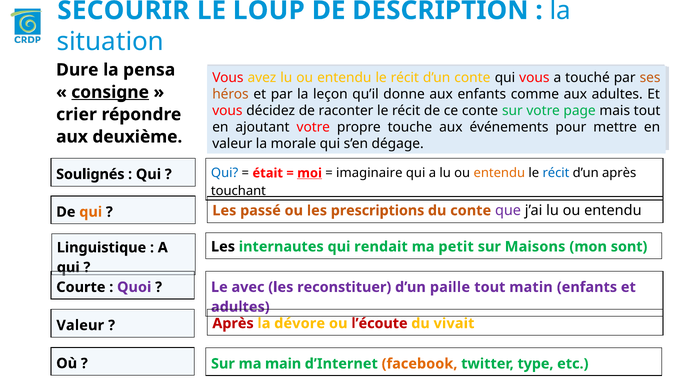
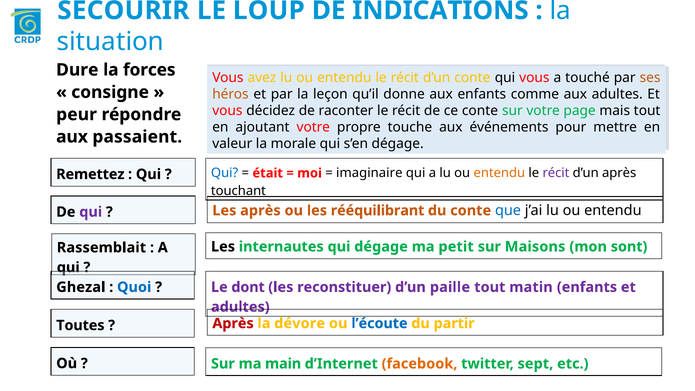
DESCRIPTION: DESCRIPTION -> INDICATIONS (440, 11)
pensa: pensa -> forces (149, 70)
consigne underline: present -> none (110, 92)
crier: crier -> peur (77, 114)
deuxième: deuxième -> passaient (137, 137)
Soulignés: Soulignés -> Remettez (90, 174)
moi underline: present -> none (310, 173)
récit colour: blue -> purple (556, 173)
qui colour: orange -> purple (91, 212)
Les passé: passé -> après (260, 210)
prescriptions: prescriptions -> rééquilibrant (378, 210)
que colour: purple -> blue (508, 210)
qui rendait: rendait -> dégage (381, 247)
Linguistique: Linguistique -> Rassemblait (101, 248)
Courte: Courte -> Ghezal (81, 287)
Quoi colour: purple -> blue (134, 287)
avec: avec -> dont (248, 287)
l’écoute colour: red -> blue (379, 323)
vivait: vivait -> partir (454, 323)
Valeur: Valeur -> Toutes (80, 325)
type: type -> sept (535, 364)
